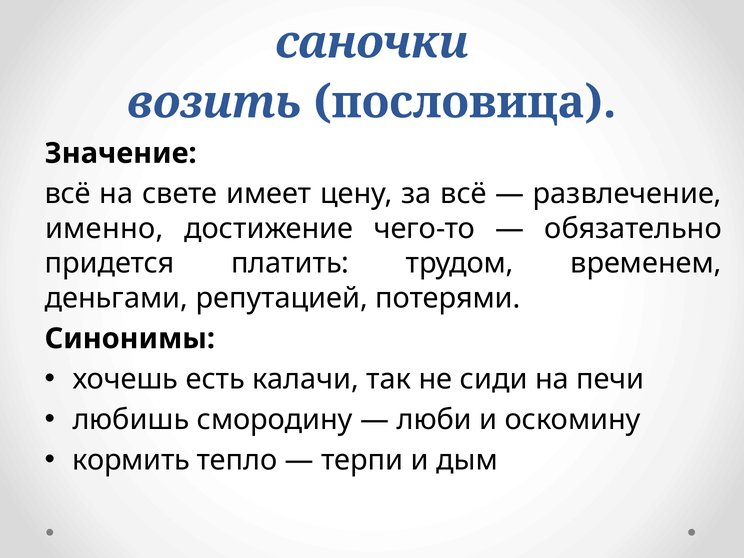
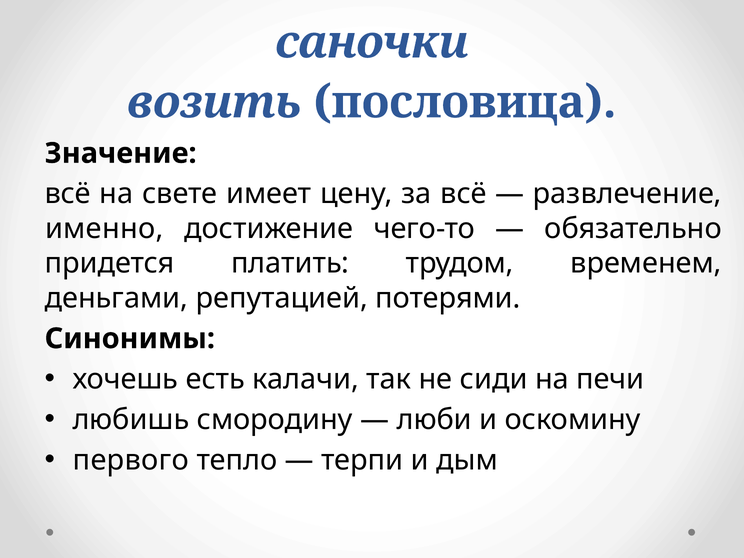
кормить: кормить -> первого (131, 460)
